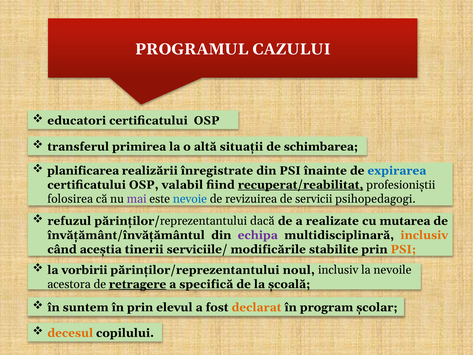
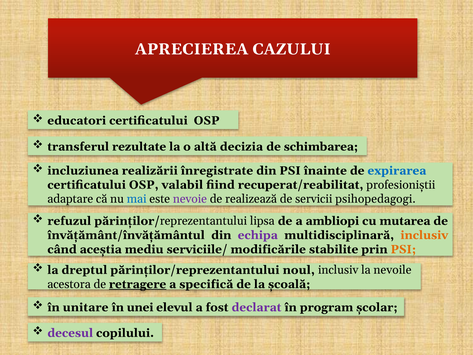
PROGRAMUL: PROGRAMUL -> APRECIEREA (192, 49)
primirea: primirea -> rezultate (139, 147)
situaţii: situaţii -> decizia (241, 147)
planificarea: planificarea -> incluziunea (83, 171)
recuperat/reabilitat underline: present -> none (301, 185)
folosirea: folosirea -> adaptare (70, 199)
mai colour: purple -> blue (137, 199)
nevoie colour: blue -> purple (190, 199)
revizuirea: revizuirea -> realizează (251, 199)
dacă: dacă -> lipsa (262, 221)
realizate: realizate -> ambliopi (332, 221)
tinerii: tinerii -> mediu (144, 249)
vorbirii: vorbirii -> dreptul (84, 270)
suntem: suntem -> unitare (86, 307)
în prin: prin -> unei (140, 307)
declarat colour: orange -> purple (256, 307)
decesul colour: orange -> purple (70, 333)
